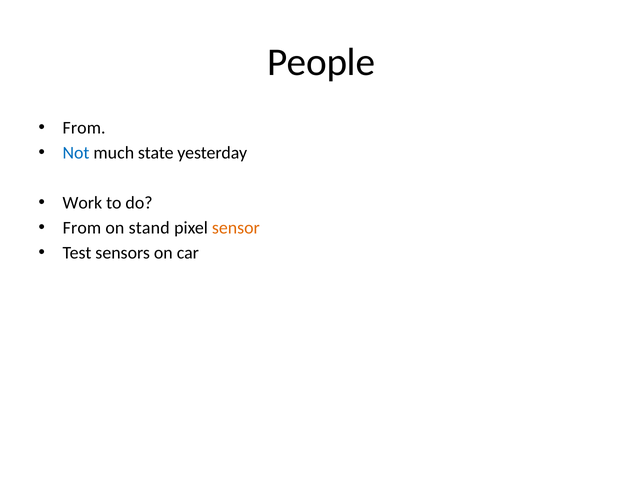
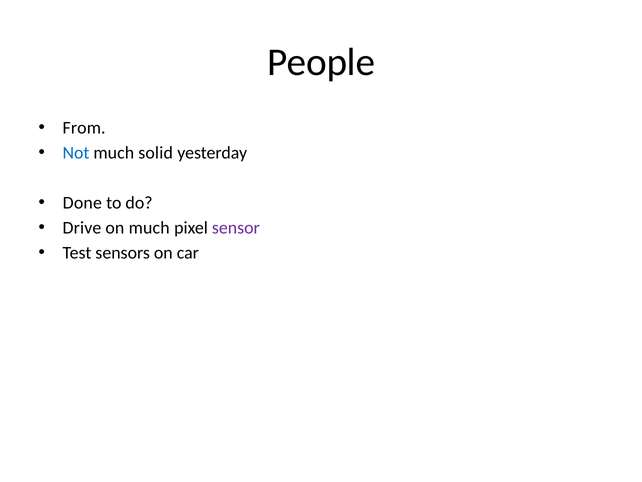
state: state -> solid (156, 153)
Work: Work -> Done (82, 203)
From: From -> Drive (82, 228)
on stand: stand -> much (149, 228)
sensor colour: orange -> purple (236, 228)
